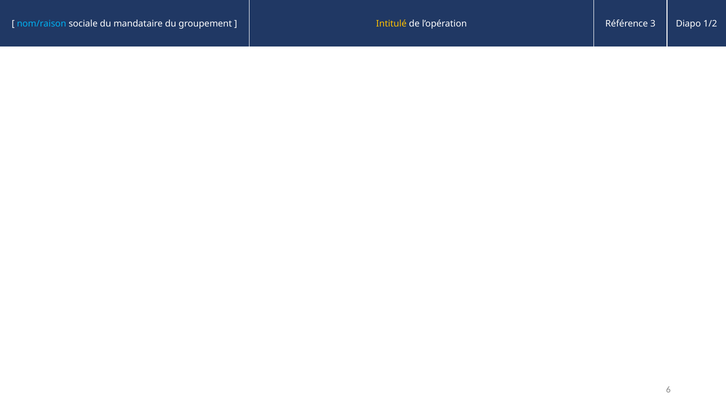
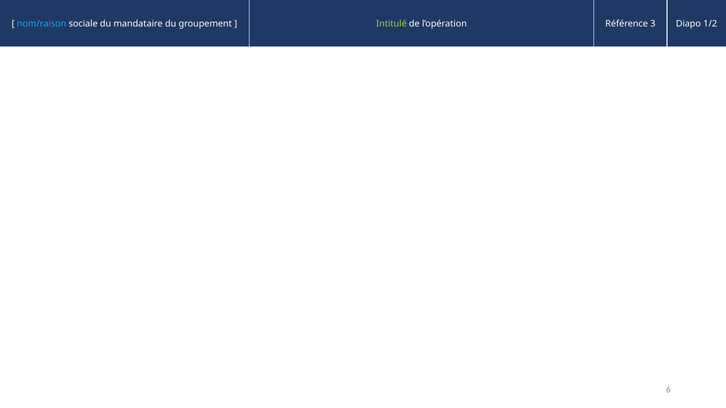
Intitulé colour: yellow -> light green (391, 24)
